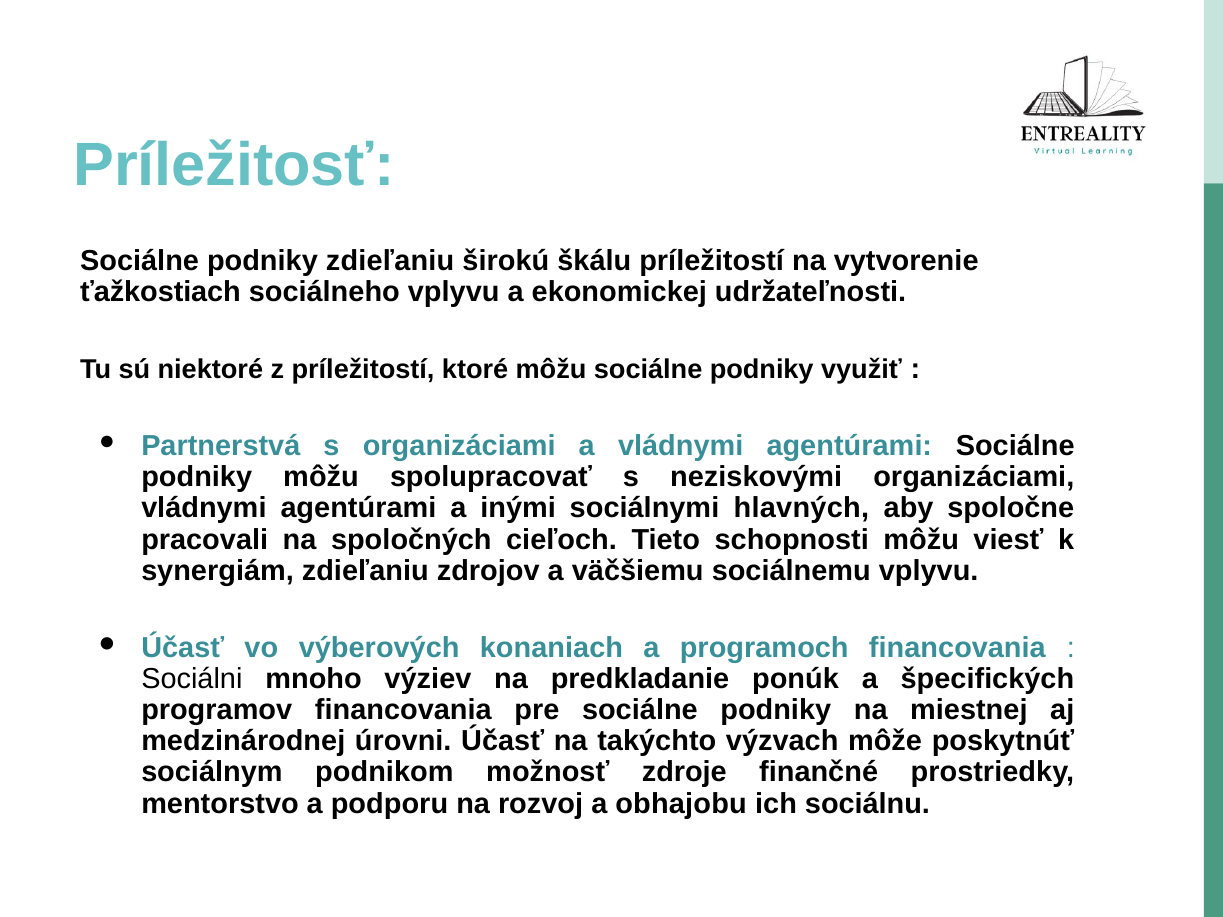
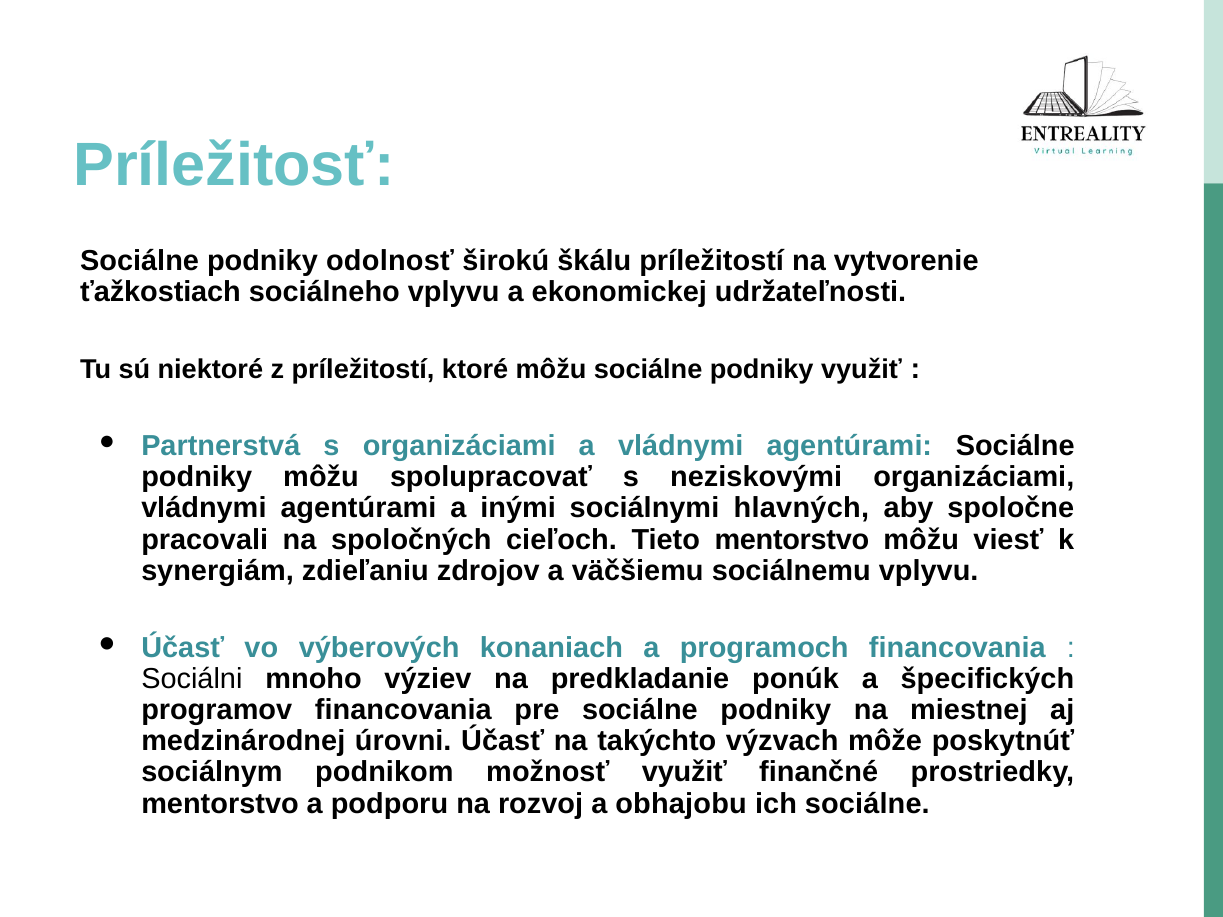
podniky zdieľaniu: zdieľaniu -> odolnosť (390, 261)
Tieto schopnosti: schopnosti -> mentorstvo (792, 540)
možnosť zdroje: zdroje -> využiť (684, 773)
ich sociálnu: sociálnu -> sociálne (867, 804)
